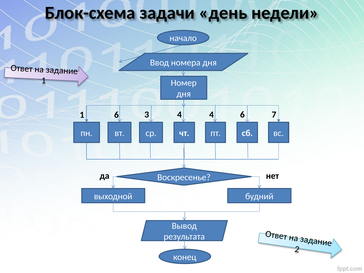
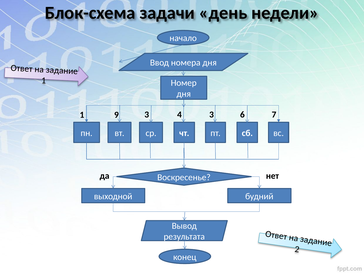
4 4: 4 -> 3 (212, 115)
1 6: 6 -> 9 (116, 115)
